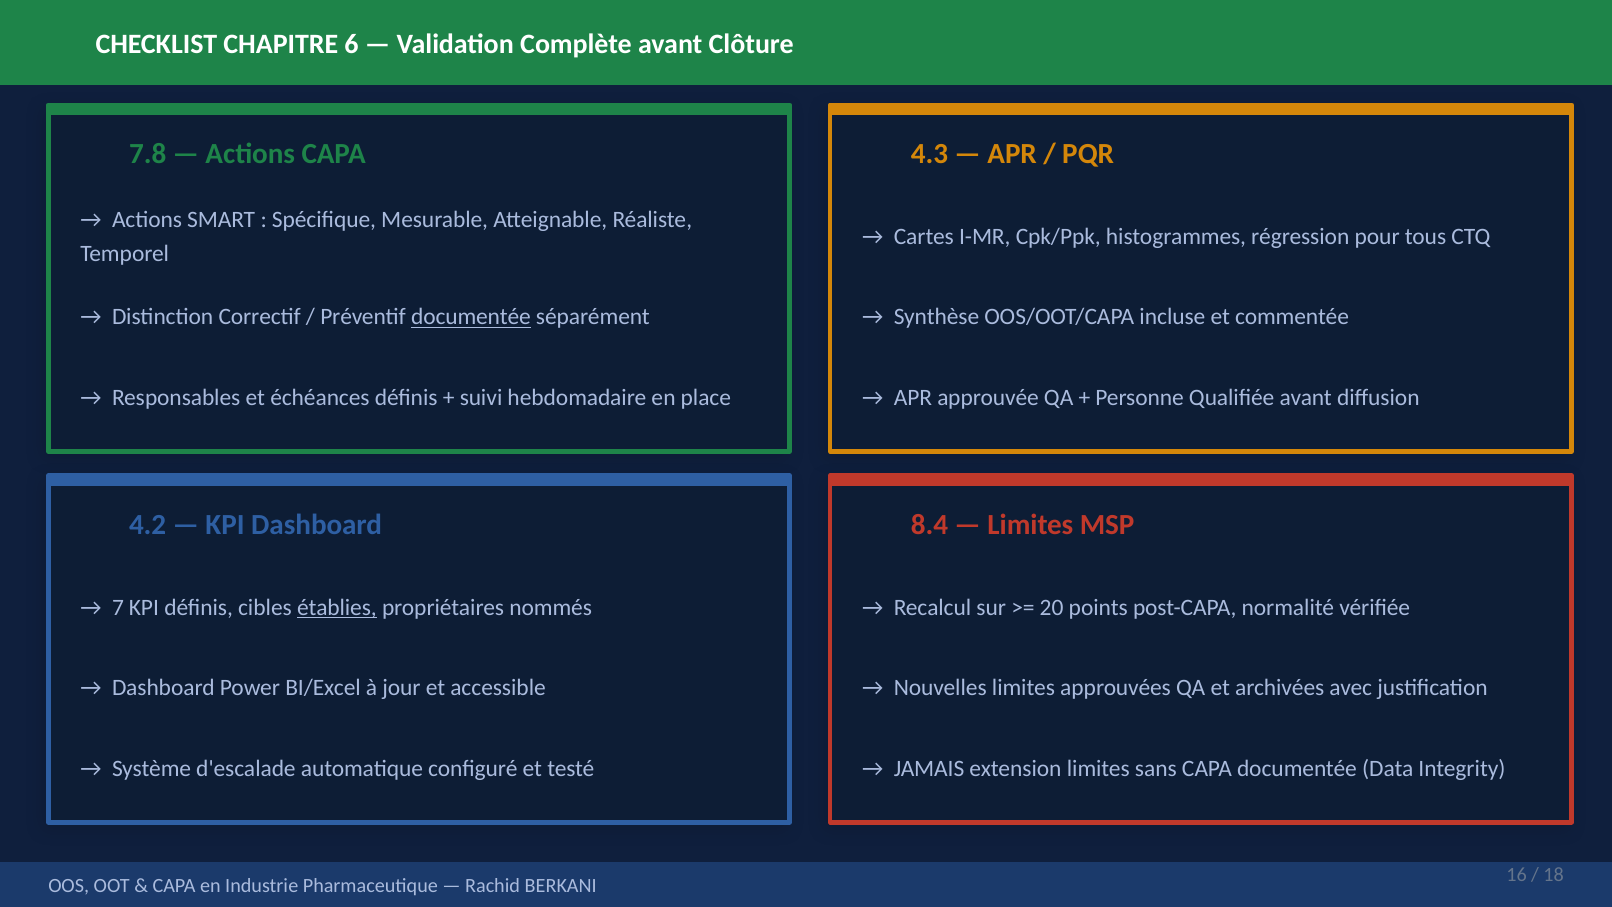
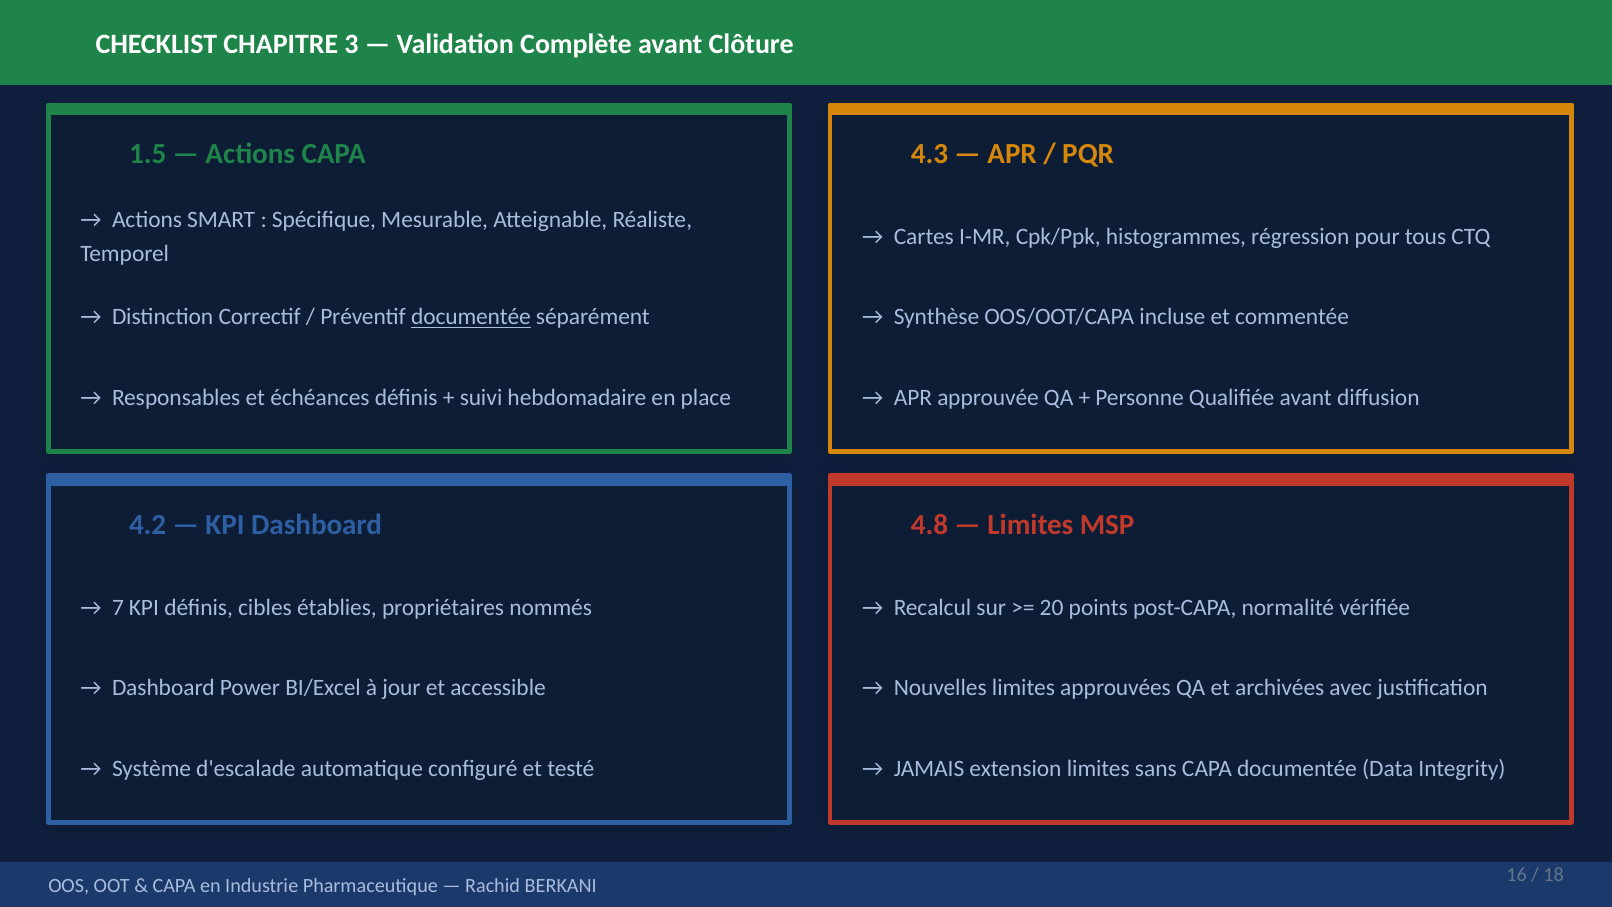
6: 6 -> 3 (352, 44)
7.8: 7.8 -> 1.5 (148, 154)
8.4: 8.4 -> 4.8 (930, 524)
établies underline: present -> none (337, 607)
